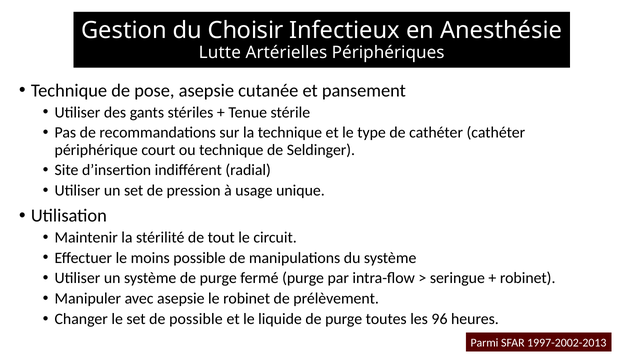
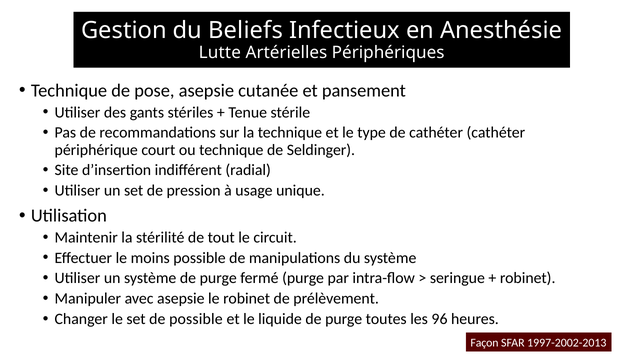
Choisir: Choisir -> Beliefs (246, 30)
Parmi: Parmi -> Façon (485, 342)
